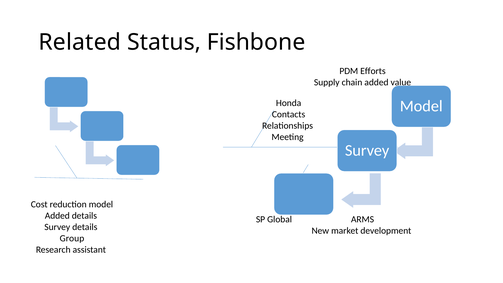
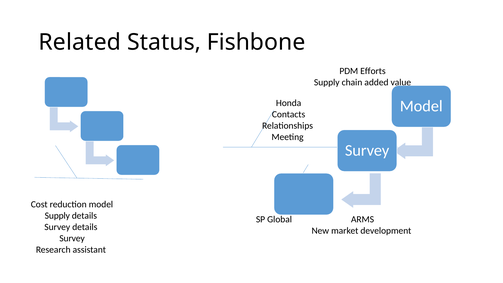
Added: Added -> Supply (57, 216)
Group: Group -> Survey (72, 238)
